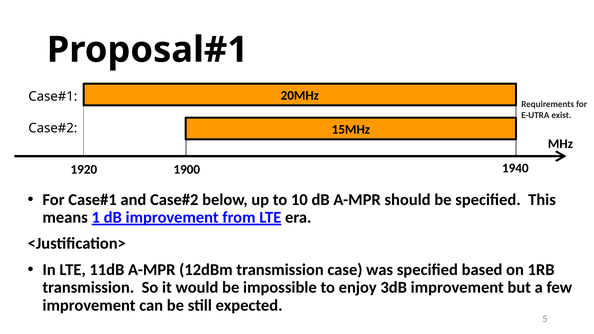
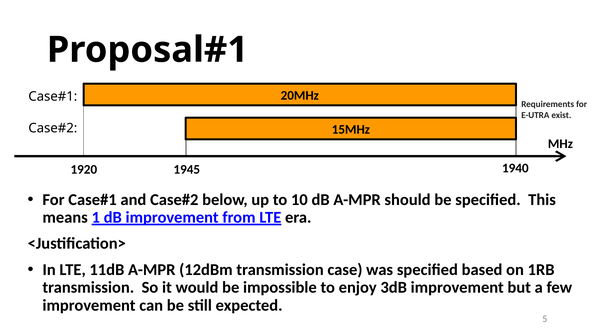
1900: 1900 -> 1945 (187, 170)
